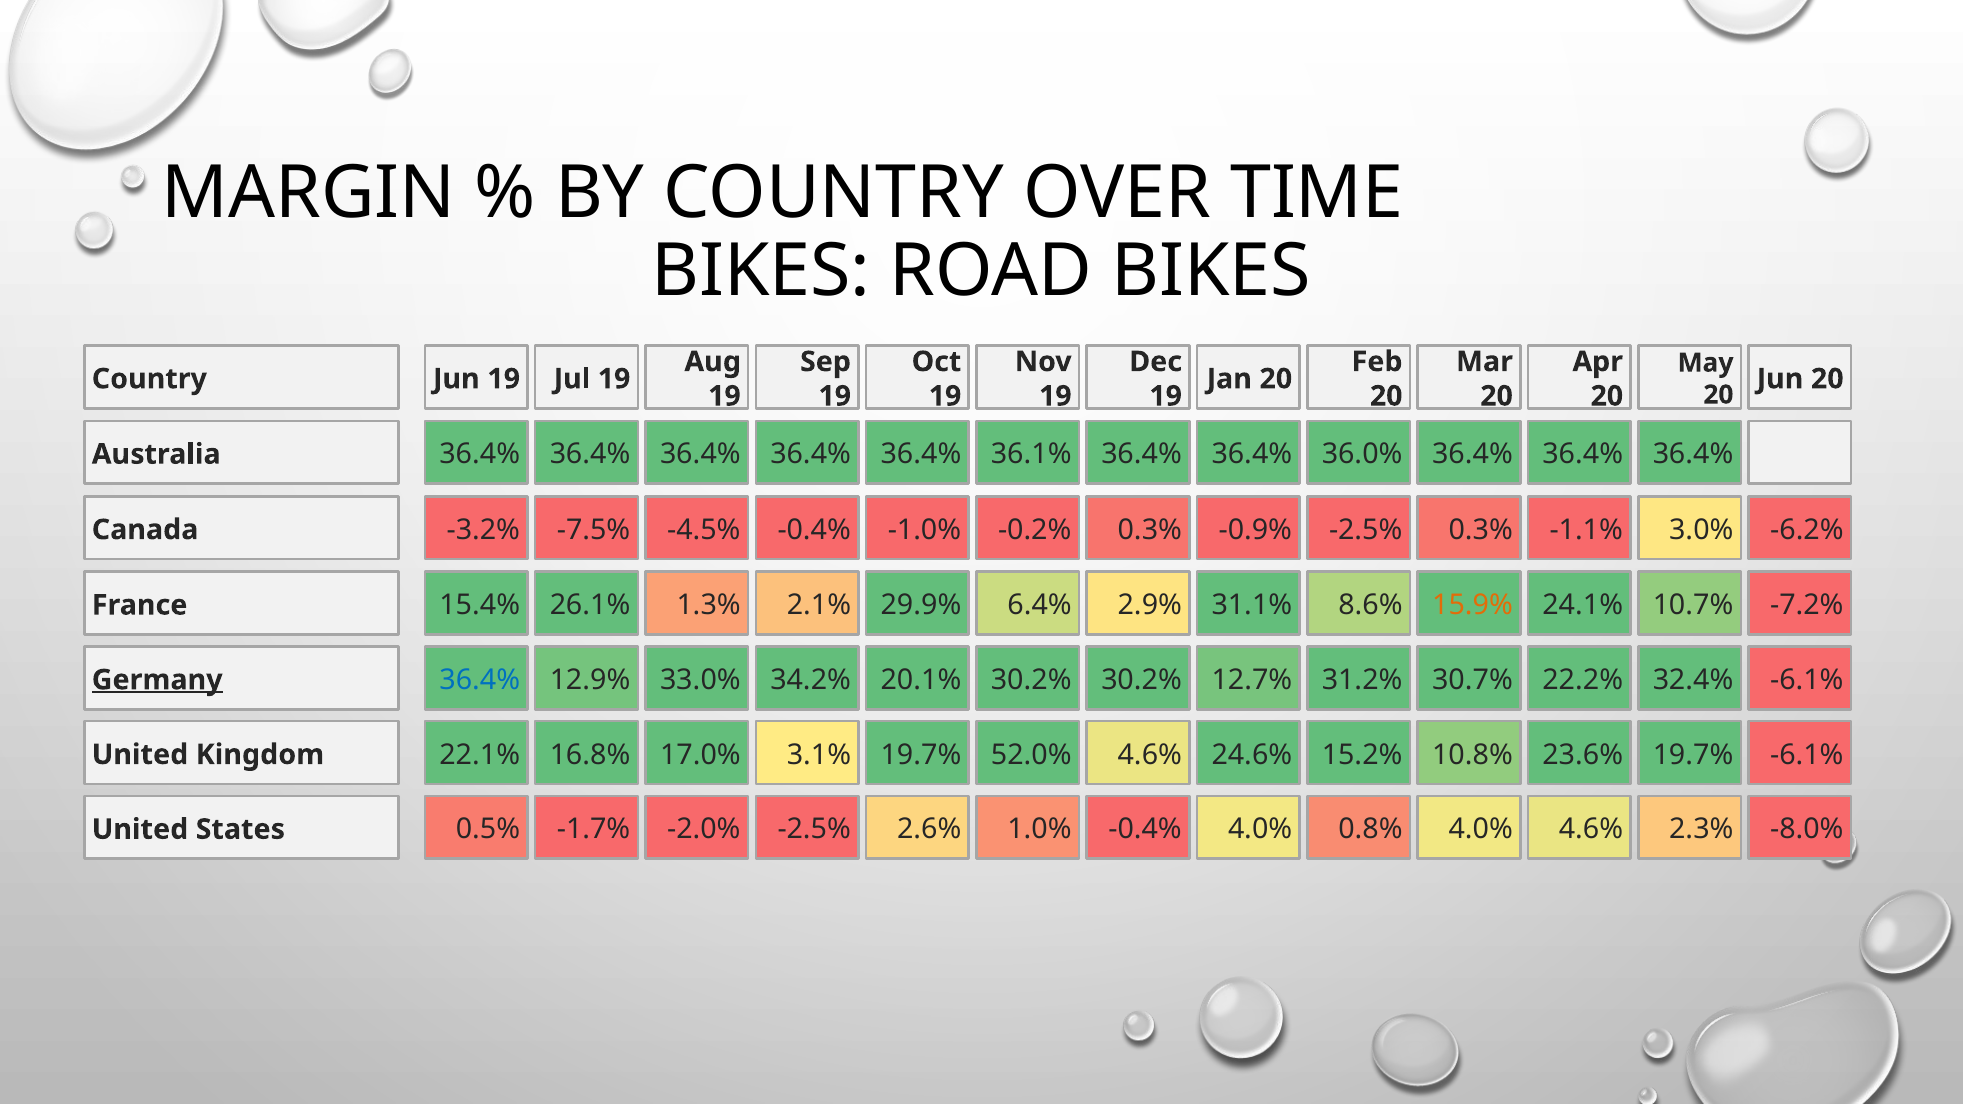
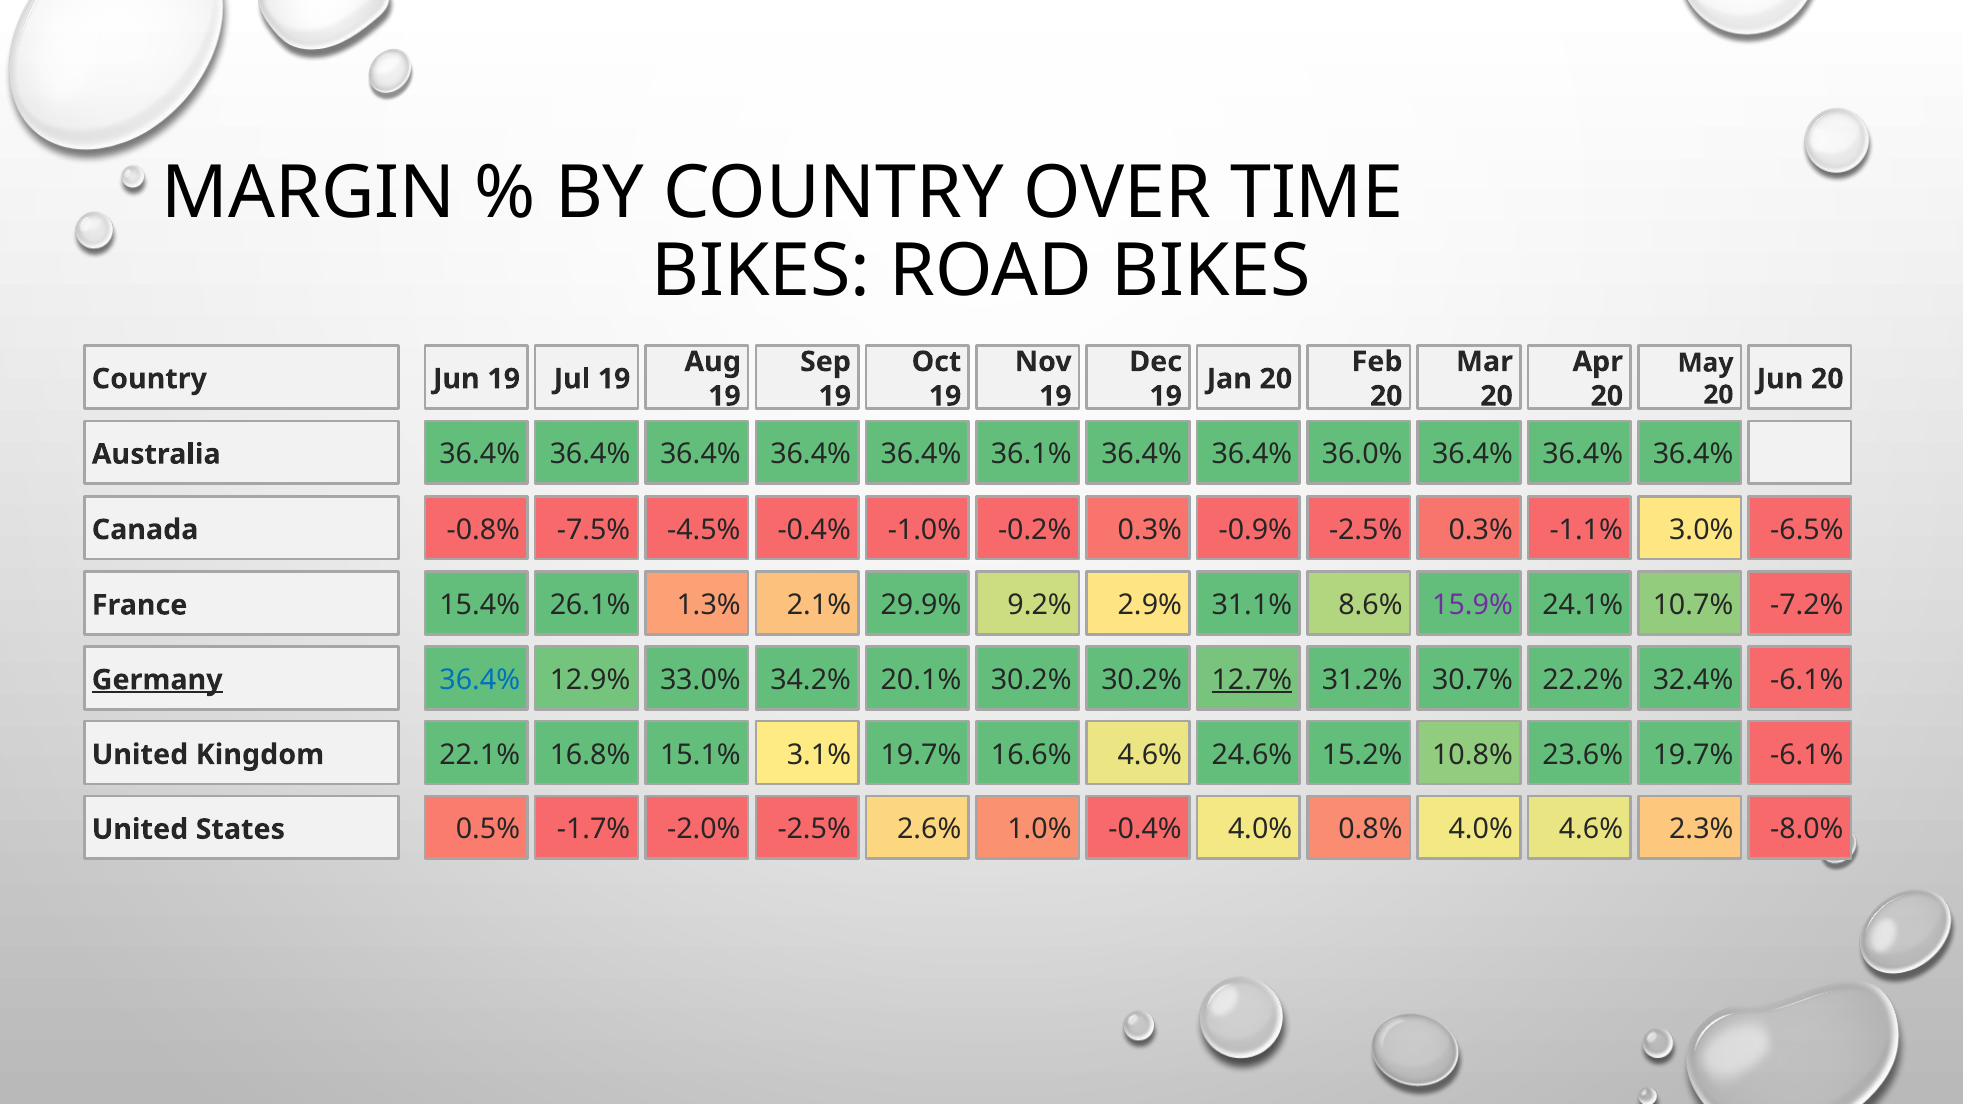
-3.2%: -3.2% -> -0.8% (483, 530)
-6.2%: -6.2% -> -6.5% (1807, 530)
6.4%: 6.4% -> 9.2% (1040, 605)
15.9% colour: orange -> purple (1472, 605)
12.7% underline: none -> present (1252, 680)
17.0%: 17.0% -> 15.1% (700, 755)
52.0%: 52.0% -> 16.6% (1031, 755)
